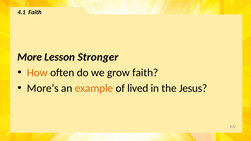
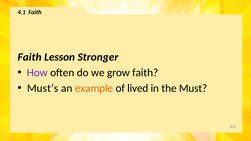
More: More -> Faith (30, 57)
How colour: orange -> purple (37, 73)
More’s: More’s -> Must’s (43, 89)
Jesus: Jesus -> Must (193, 89)
